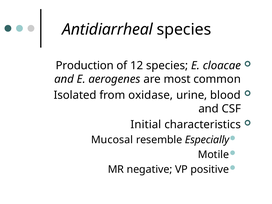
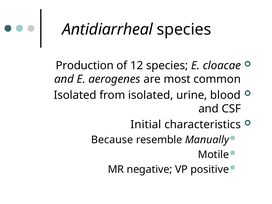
from oxidase: oxidase -> isolated (151, 95)
Mucosal: Mucosal -> Because (112, 140)
Especially: Especially -> Manually (207, 140)
